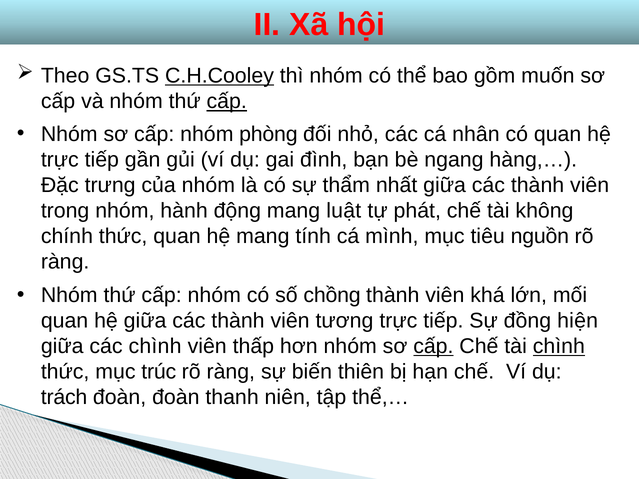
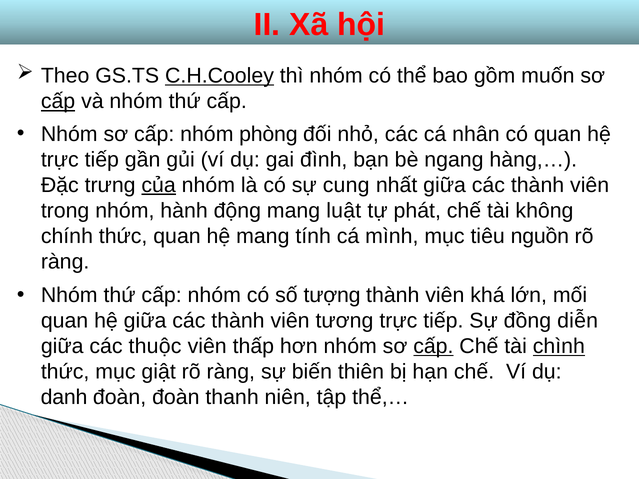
cấp underline: none -> present (58, 102)
cấp underline: present -> none (227, 102)
của underline: none -> present (159, 185)
thẩm: thẩm -> cung (346, 185)
chồng: chồng -> tượng (332, 295)
hiện: hiện -> diễn (578, 321)
các chình: chình -> thuộc (155, 346)
trúc: trúc -> giật (159, 372)
trách: trách -> danh (64, 398)
